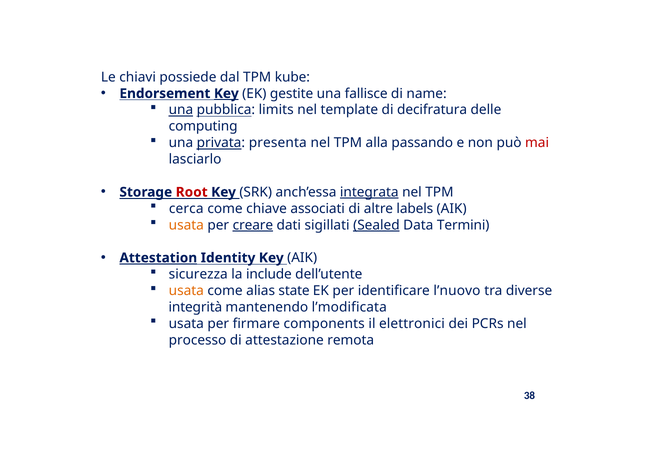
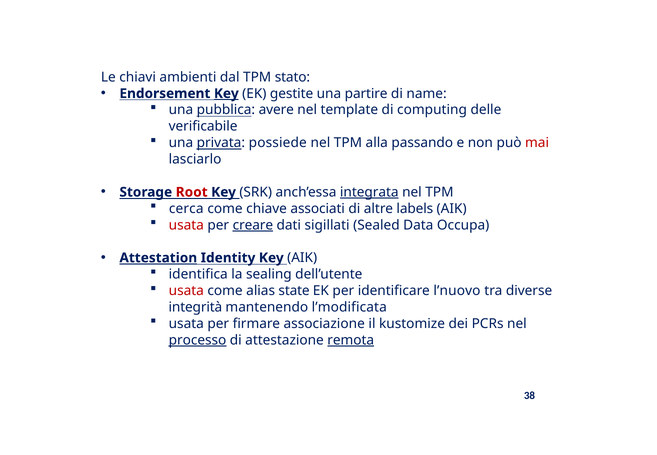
possiede: possiede -> ambienti (188, 77)
kube: kube -> stato (292, 77)
fallisce: fallisce -> partire (366, 94)
una underline: present -> none (181, 110)
limits: limits -> avere (276, 110)
decifratura: decifratura -> computing (432, 110)
computing: computing -> verificabile (203, 126)
presenta: presenta -> possiede (278, 143)
usata colour: orange -> red (186, 225)
Sealed underline: present -> none (376, 225)
Termini: Termini -> Occupa (463, 225)
sicurezza: sicurezza -> identifica (198, 274)
include: include -> sealing (269, 274)
usata colour: orange -> red (186, 291)
components: components -> associazione (324, 323)
elettronici: elettronici -> kustomize (412, 323)
processo underline: none -> present (198, 340)
remota underline: none -> present (351, 340)
